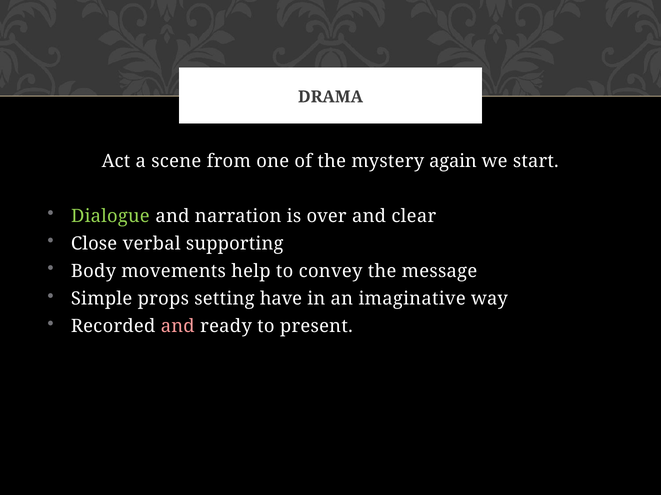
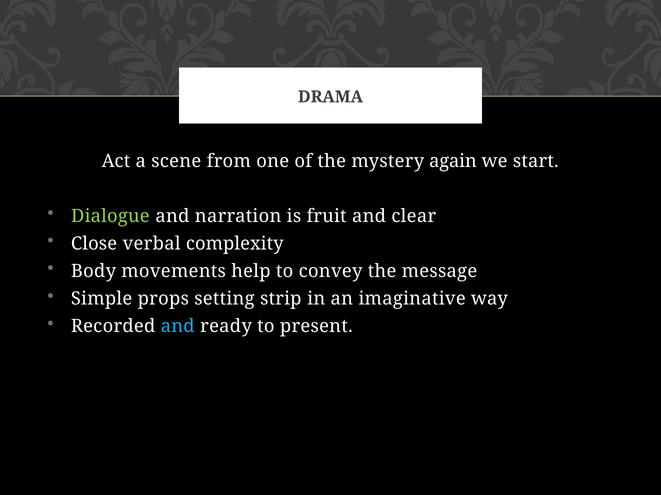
over: over -> fruit (327, 217)
supporting: supporting -> complexity (235, 244)
have: have -> strip (281, 299)
and colour: pink -> light blue (178, 327)
